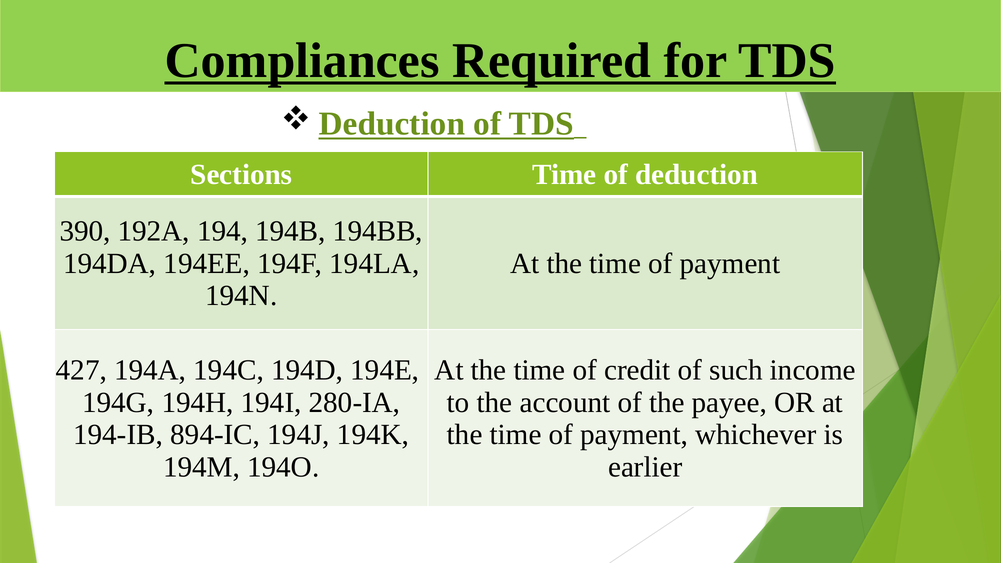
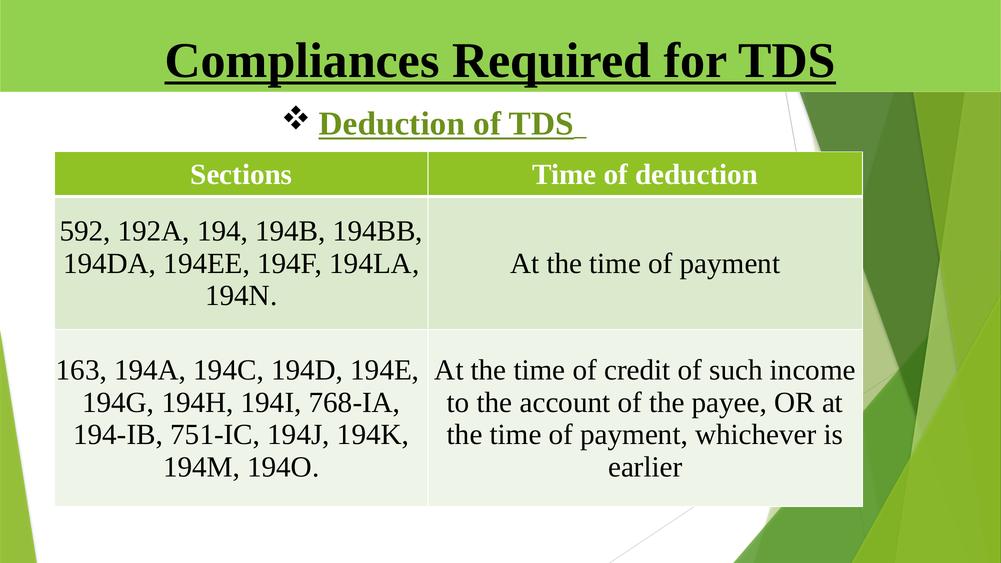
390: 390 -> 592 (85, 231)
427: 427 -> 163 (81, 370)
280-IA: 280-IA -> 768-IA (355, 402)
894-IC: 894-IC -> 751-IC (215, 435)
